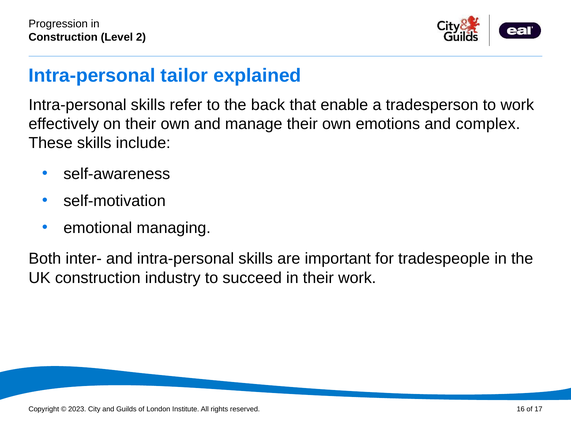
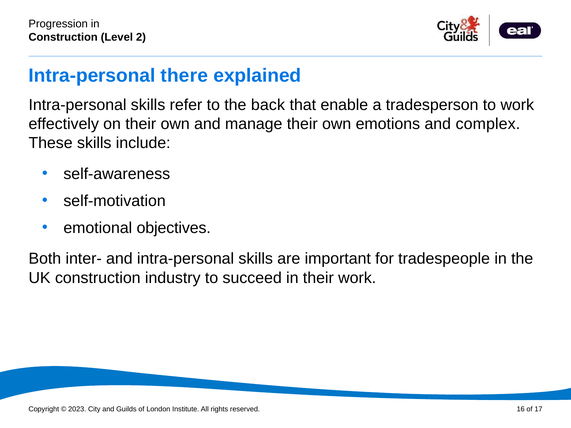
tailor: tailor -> there (184, 76)
managing: managing -> objectives (174, 228)
